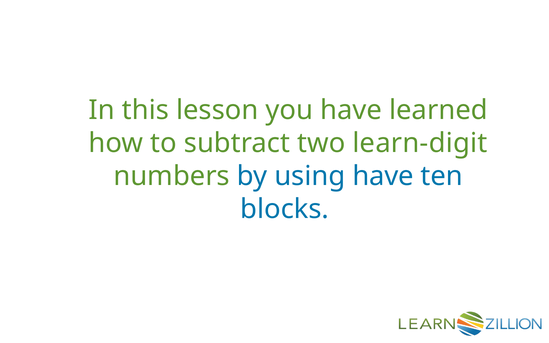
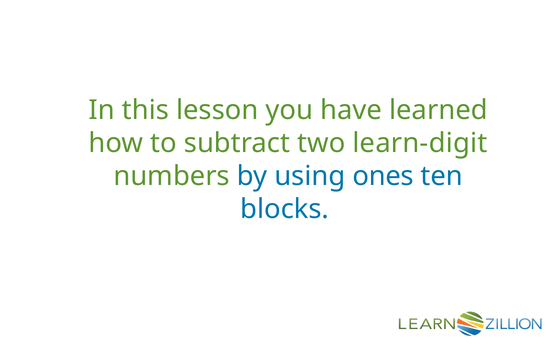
using have: have -> ones (383, 176)
